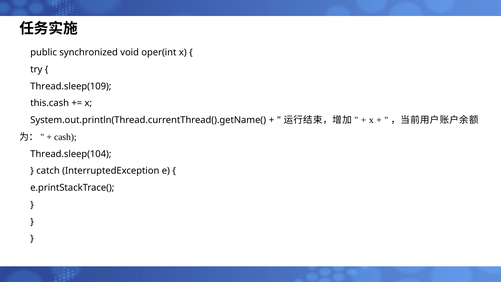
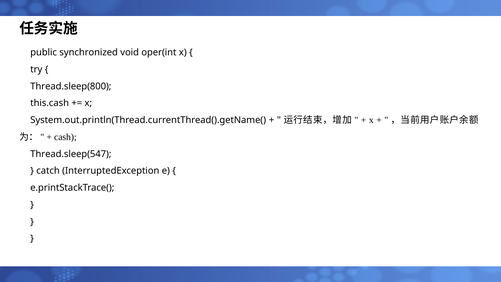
Thread.sleep(109: Thread.sleep(109 -> Thread.sleep(800 (71, 86)
Thread.sleep(104: Thread.sleep(104 -> Thread.sleep(547 (71, 154)
